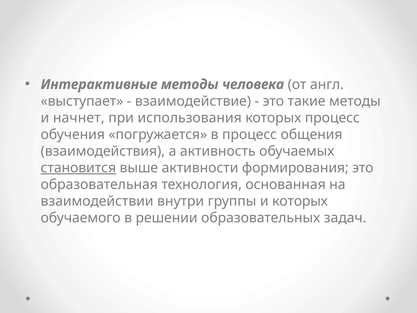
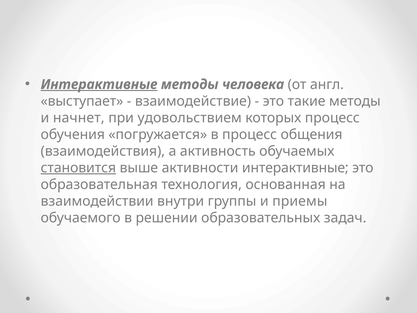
Интерактивные underline: none -> present (99, 84)
использования: использования -> удовольствием (190, 118)
активности формирования: формирования -> интерактивные (295, 168)
и которых: которых -> приемы (300, 201)
